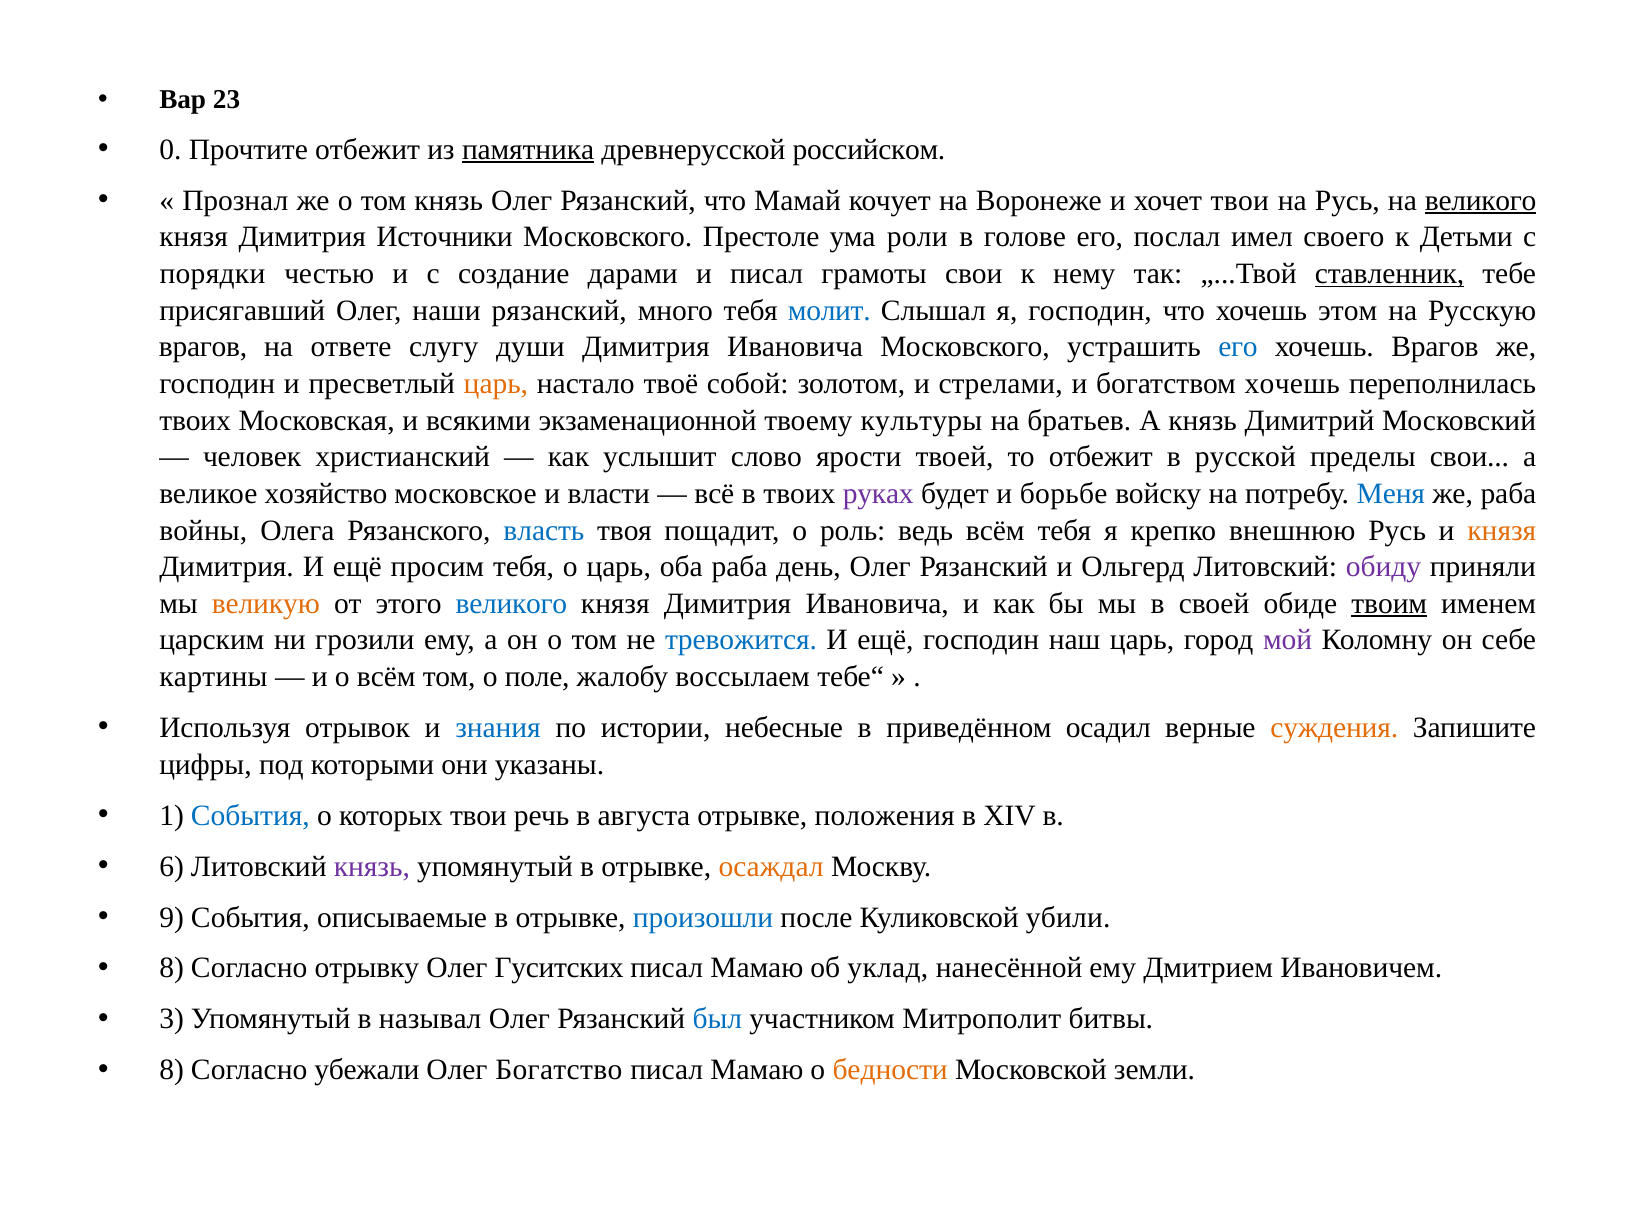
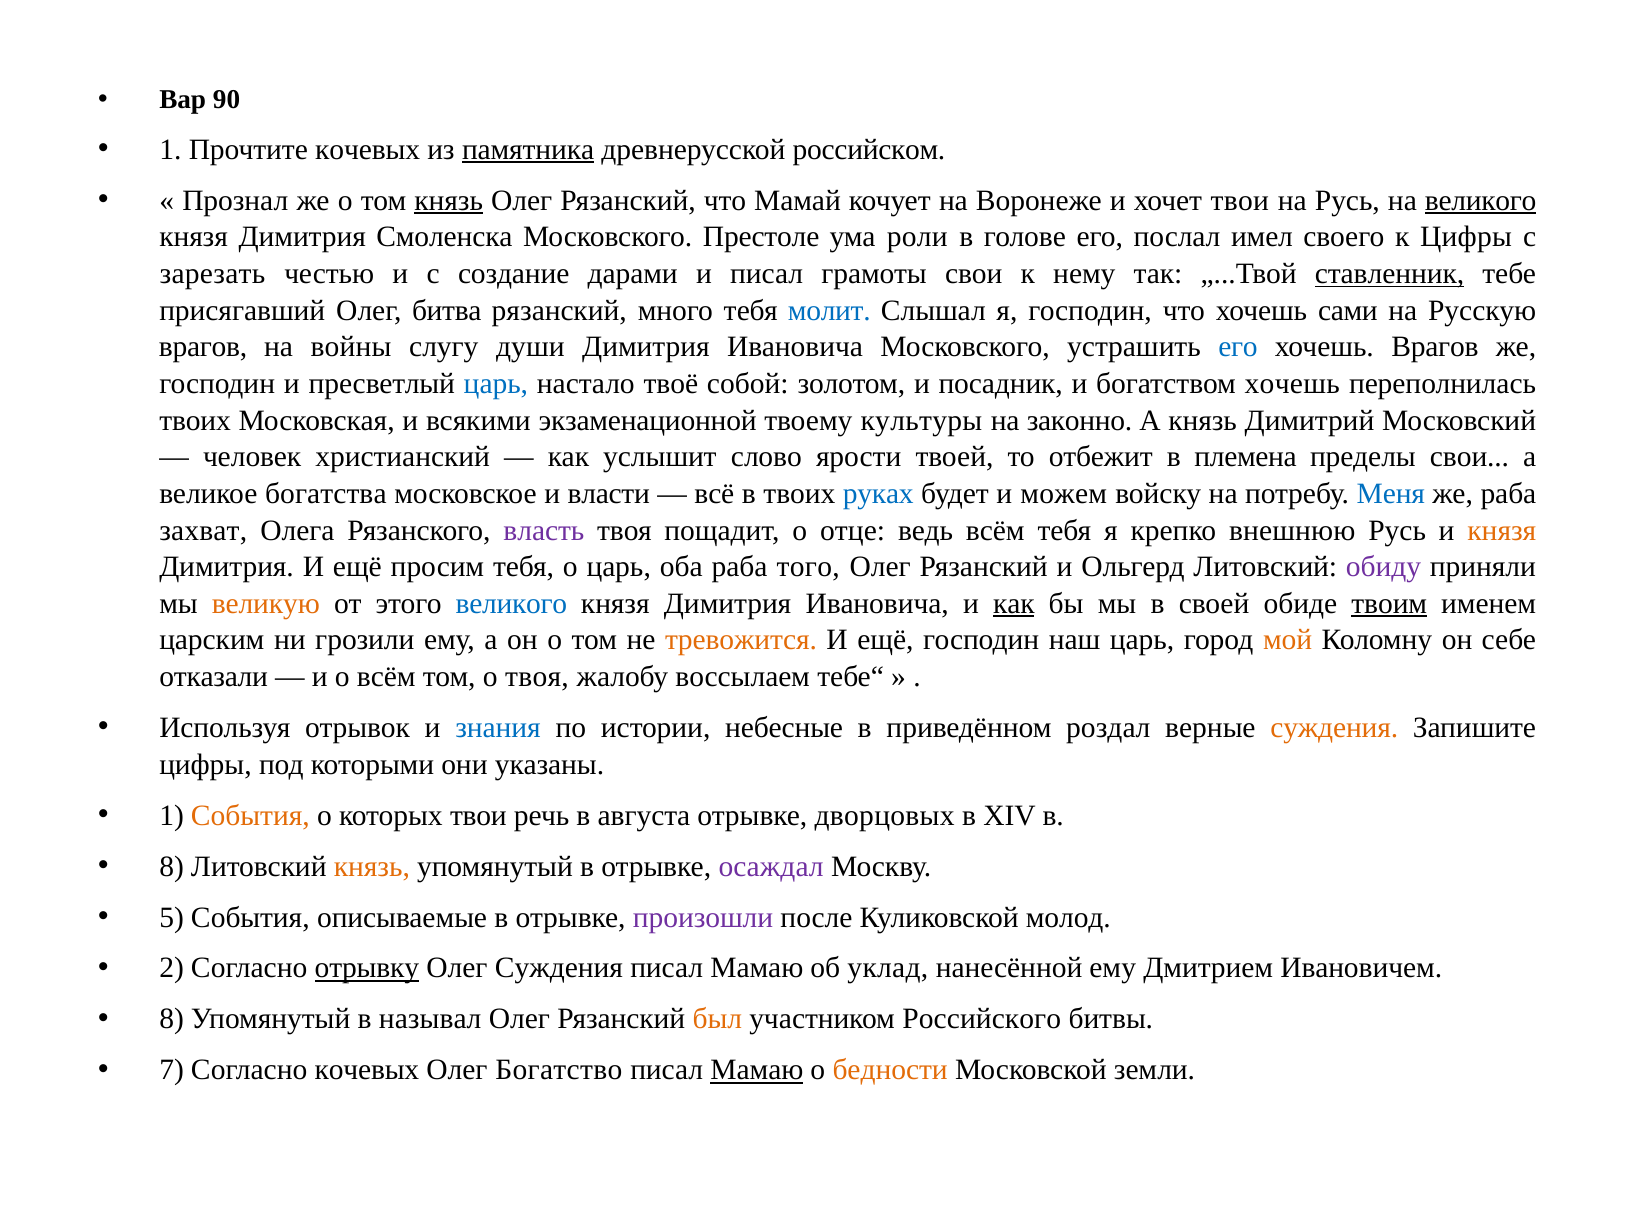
23: 23 -> 90 (227, 100)
0: 0 -> 1 (170, 150)
Прочтите отбежит: отбежит -> кочевых (368, 150)
князь underline: none -> present (449, 200)
Источники: Источники -> Смоленска (444, 237)
к Детьми: Детьми -> Цифры (1466, 237)
порядки: порядки -> зарезать (212, 274)
наши: наши -> битва (447, 310)
этом: этом -> сами (1348, 310)
ответе: ответе -> войны (351, 347)
царь colour: orange -> blue (496, 384)
стрелами: стрелами -> посадник (1001, 384)
братьев: братьев -> законно (1080, 420)
русской: русской -> племена (1246, 457)
хозяйство: хозяйство -> богатства (326, 494)
руках colour: purple -> blue (878, 494)
борьбе: борьбе -> можем (1064, 494)
войны: войны -> захват (203, 531)
власть colour: blue -> purple (544, 531)
роль: роль -> отце (853, 531)
день: день -> того (808, 567)
как underline: none -> present (1014, 604)
тревожится colour: blue -> orange (741, 641)
мой colour: purple -> orange (1288, 641)
картины: картины -> отказали (214, 677)
о поле: поле -> твоя (537, 677)
осадил: осадил -> роздал (1108, 728)
События colour: blue -> orange (250, 816)
положения: положения -> дворцовых (885, 816)
6: 6 -> 8 (172, 867)
князь colour: purple -> orange (372, 867)
осаждал colour: orange -> purple (771, 867)
9: 9 -> 5 (172, 918)
произошли colour: blue -> purple (703, 918)
убили: убили -> молод (1068, 918)
8: 8 -> 2 (172, 969)
отрывку underline: none -> present (367, 969)
Олег Гуситских: Гуситских -> Суждения (559, 969)
3: 3 -> 8 (172, 1020)
был colour: blue -> orange (717, 1020)
Митрополит: Митрополит -> Российского (982, 1020)
8: 8 -> 7 (172, 1070)
Согласно убежали: убежали -> кочевых (367, 1070)
Мамаю underline: none -> present (757, 1070)
